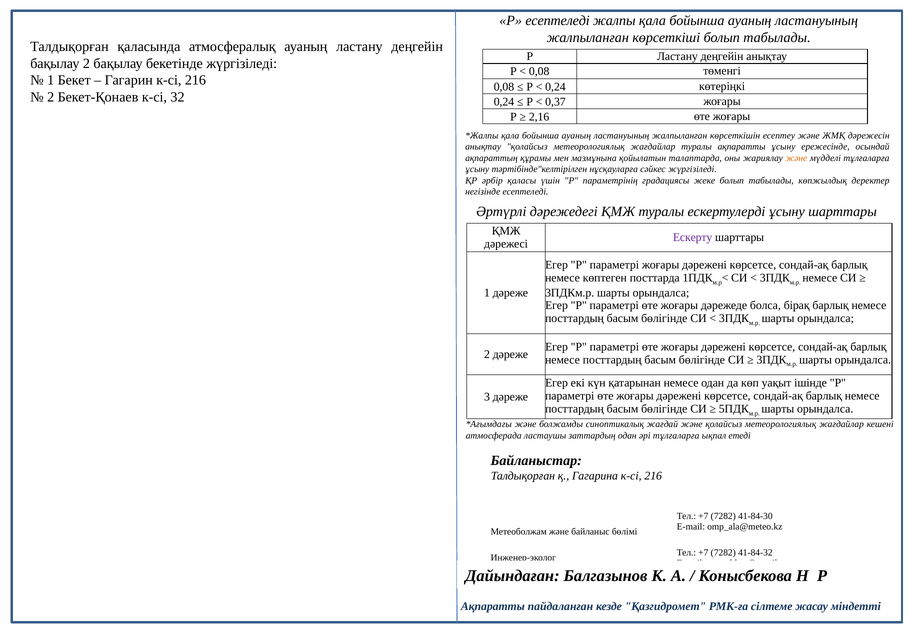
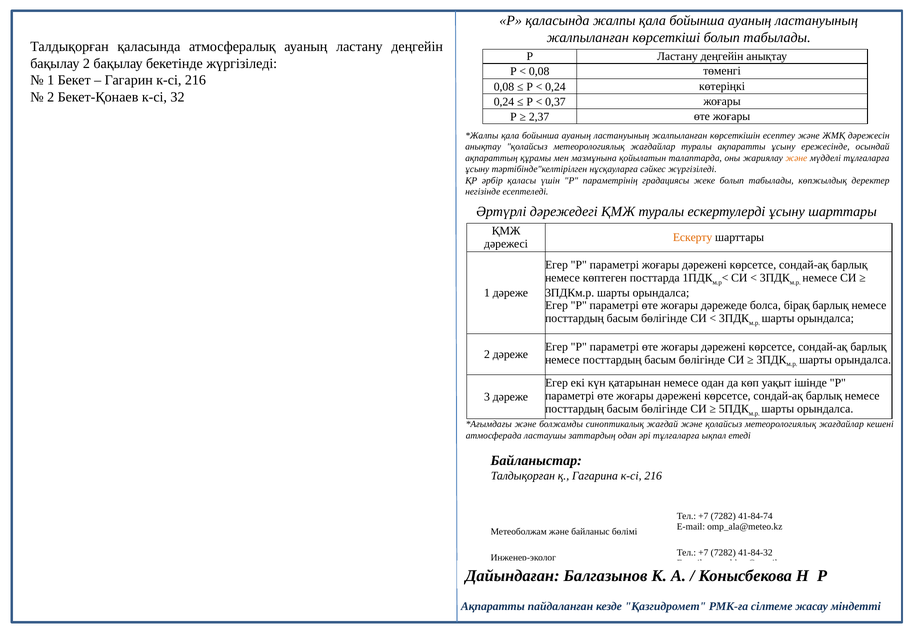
Р есептеледі: есептеледі -> қаласында (557, 21)
2,16: 2,16 -> 2,37 (539, 117)
Ескерту colour: purple -> orange (693, 238)
41-84-30: 41-84-30 -> 41-84-74 (755, 516)
